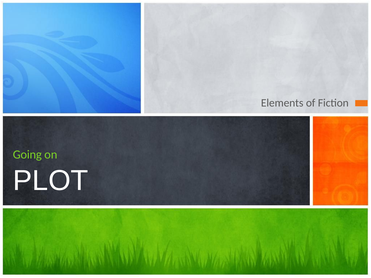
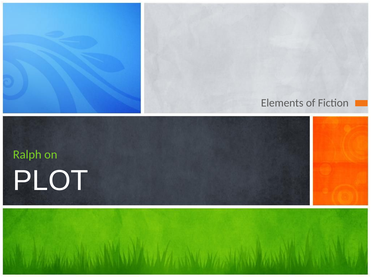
Going: Going -> Ralph (27, 155)
